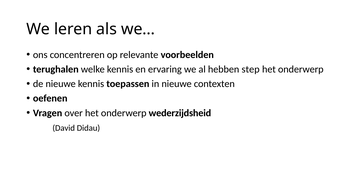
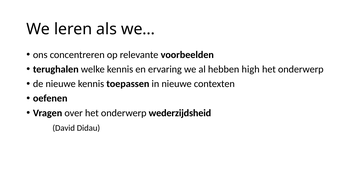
step: step -> high (251, 69)
